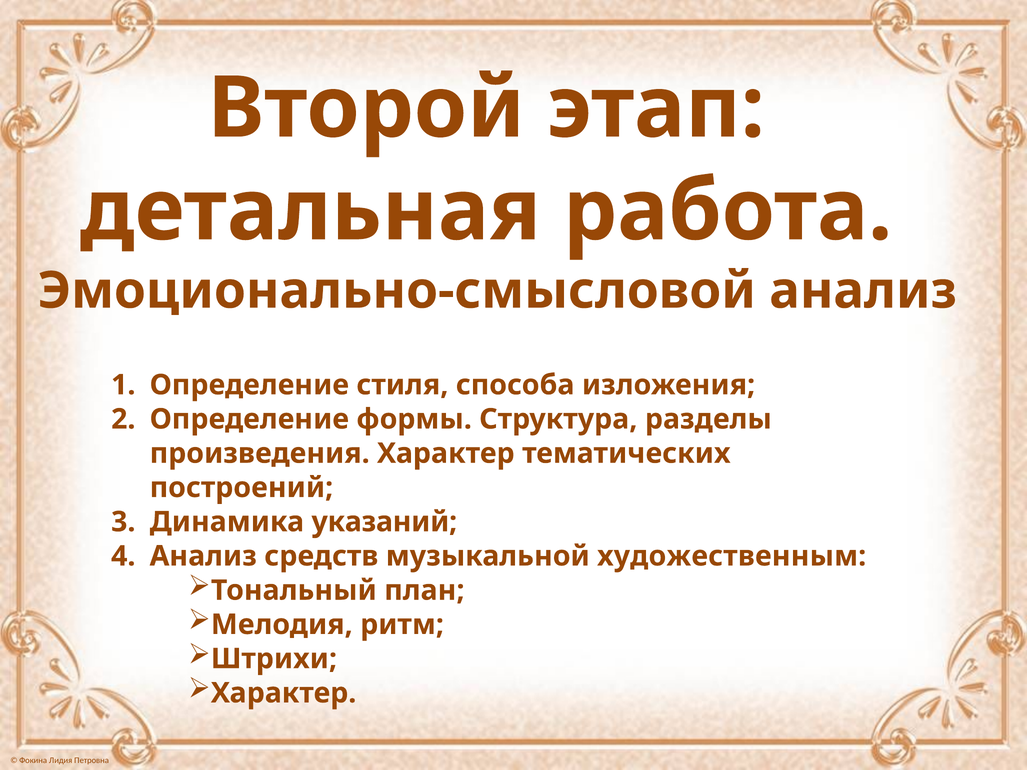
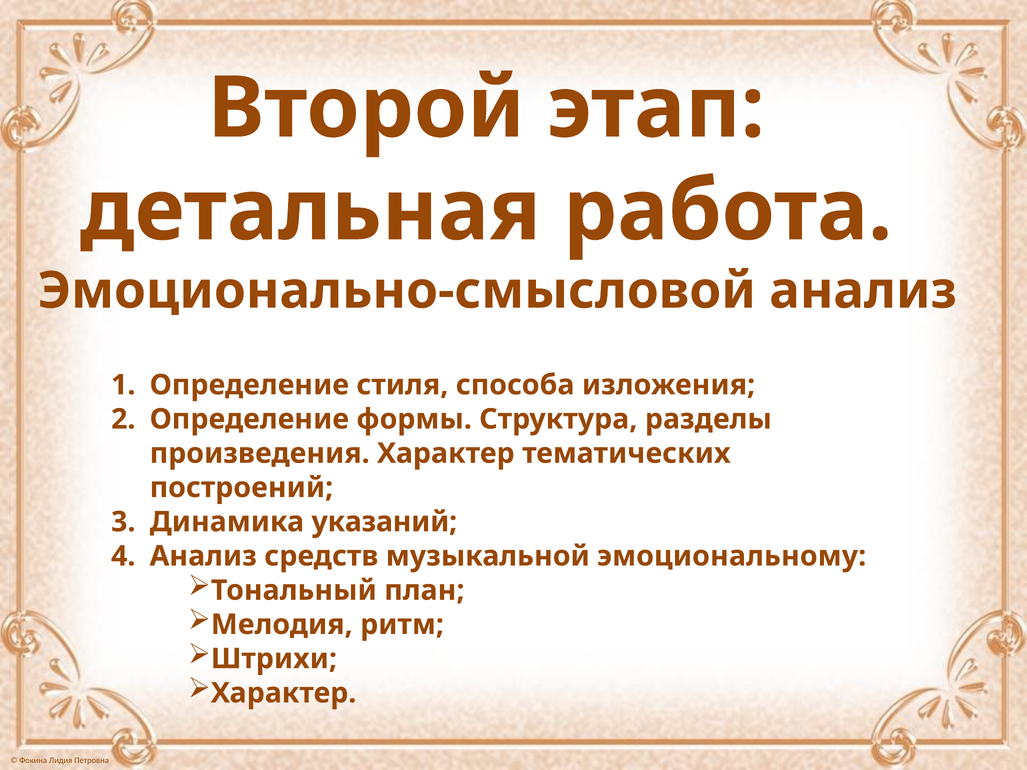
художественным: художественным -> эмоциональному (732, 556)
